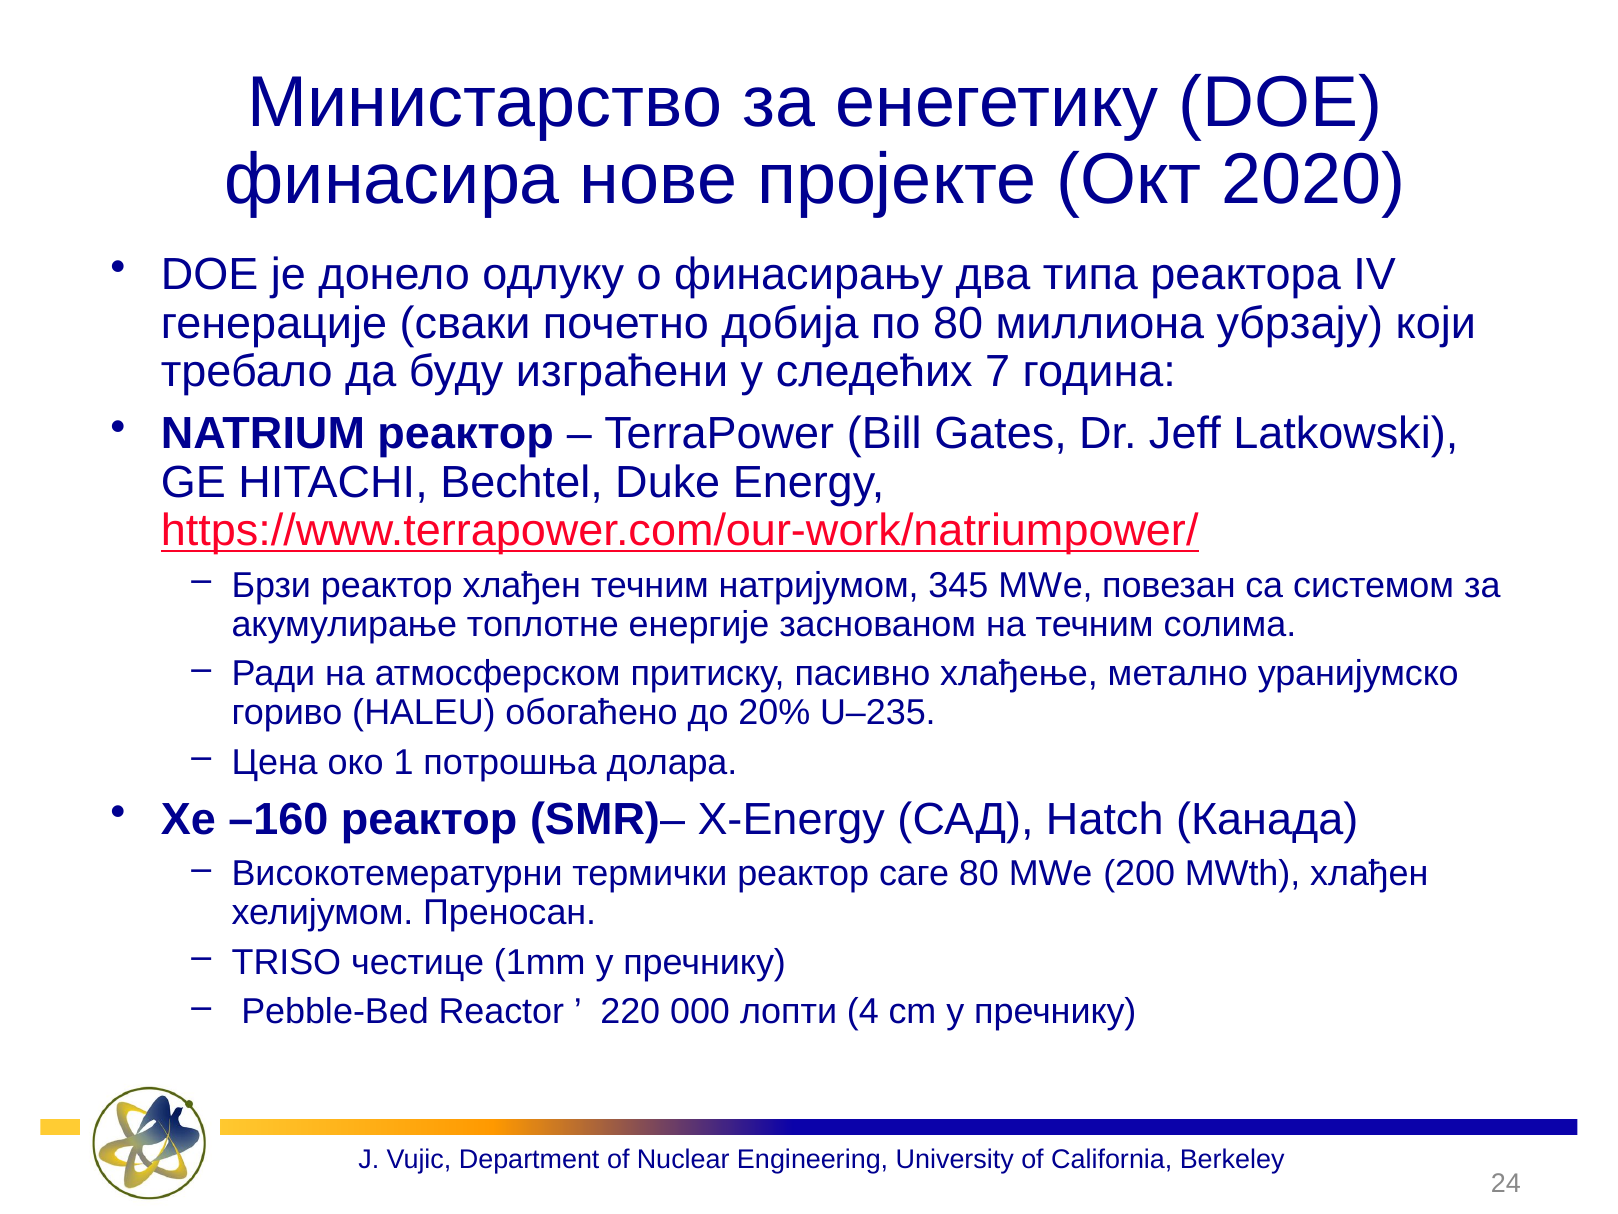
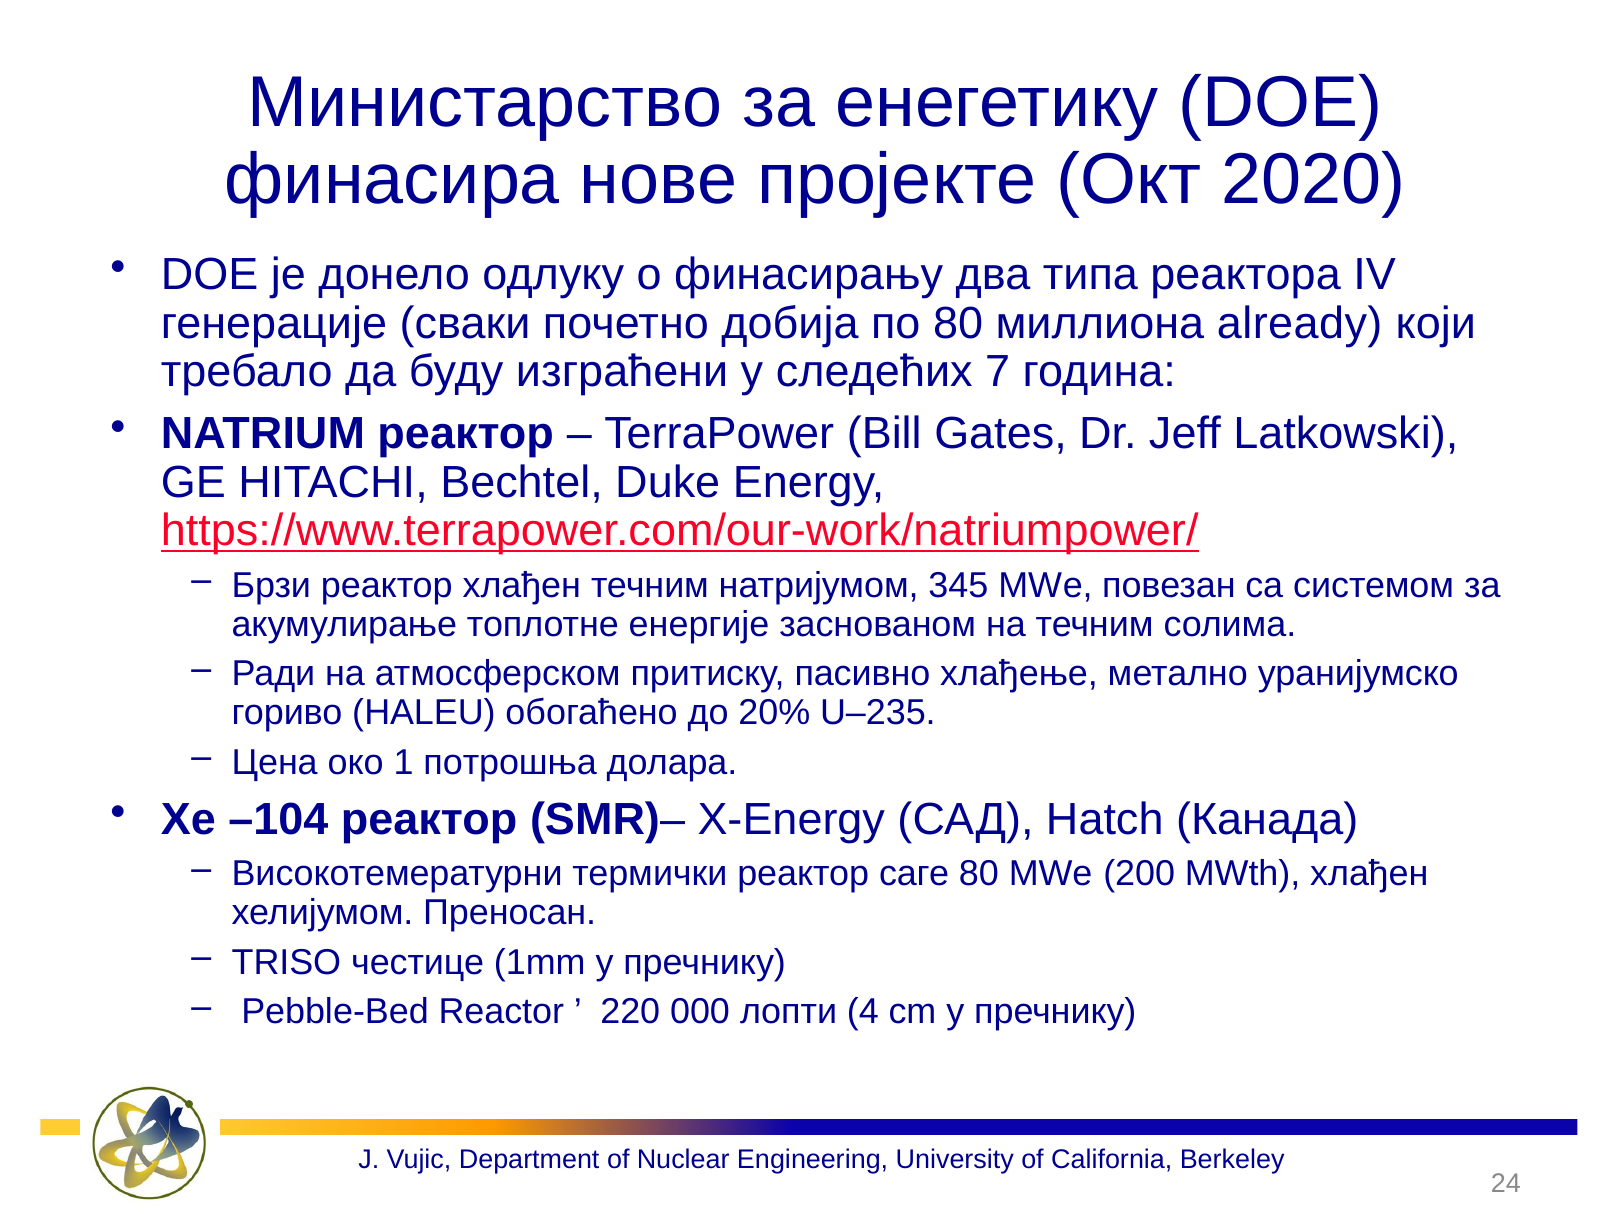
убрзају: убрзају -> already (1300, 323)
–160: –160 -> –104 (278, 819)
